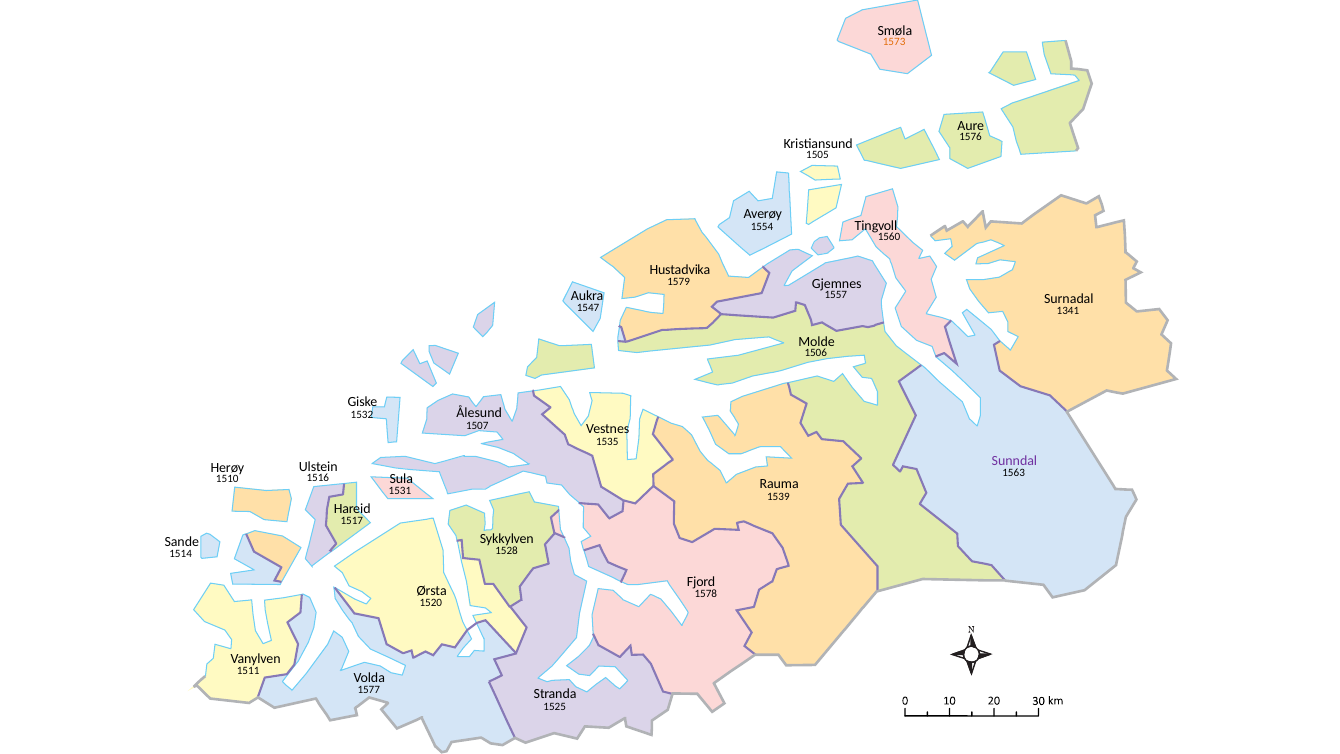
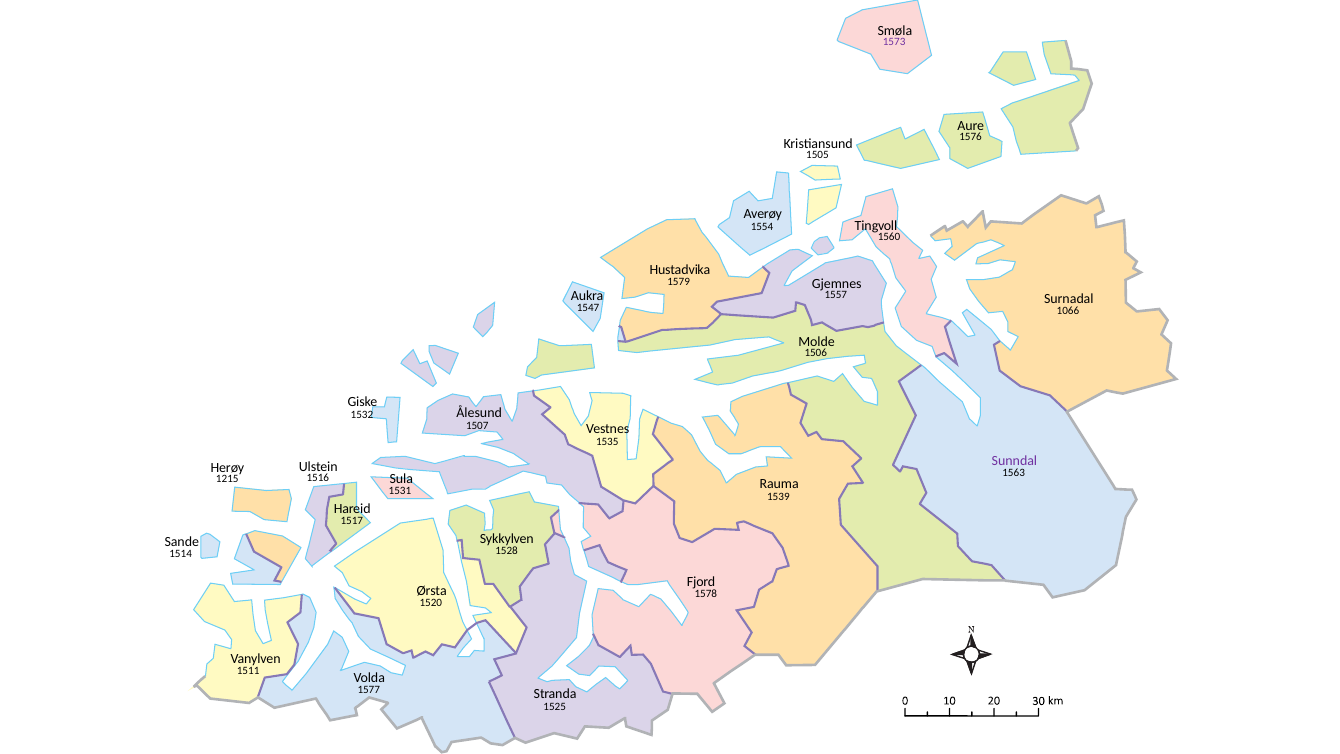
1573 colour: orange -> purple (894, 41)
1341: 1341 -> 1066 (1068, 310)
1510: 1510 -> 1215 (227, 479)
